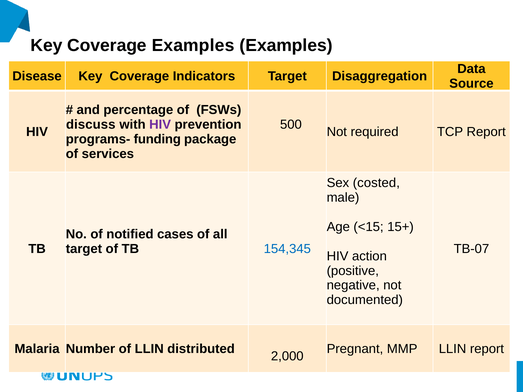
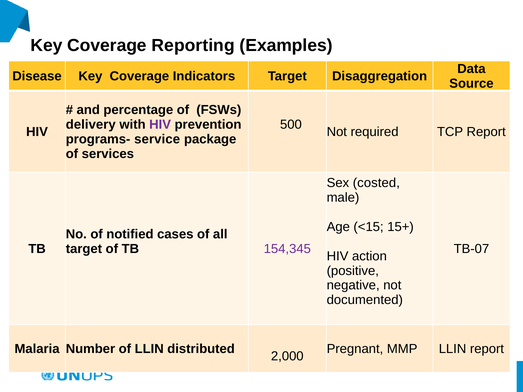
Coverage Examples: Examples -> Reporting (193, 45)
discuss: discuss -> delivery (91, 125)
funding: funding -> service (157, 139)
154,345 colour: blue -> purple (287, 249)
